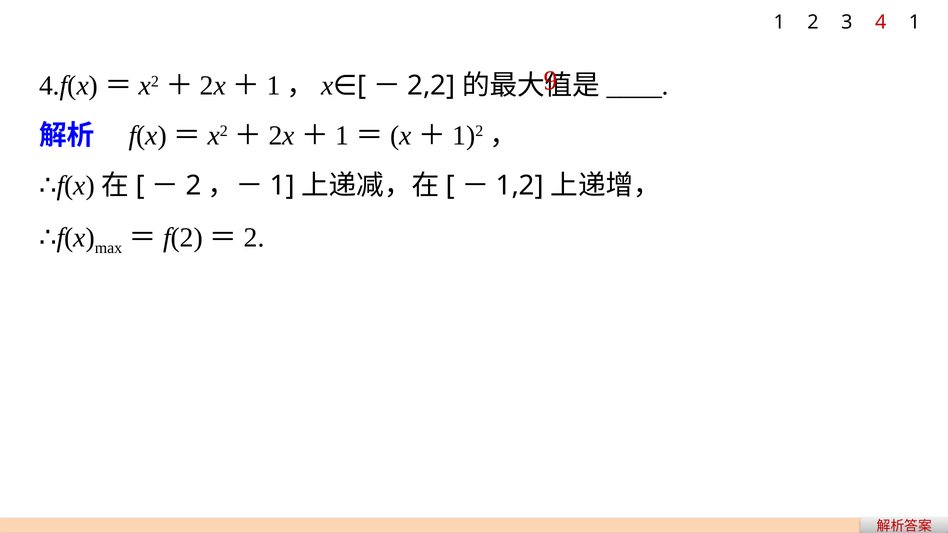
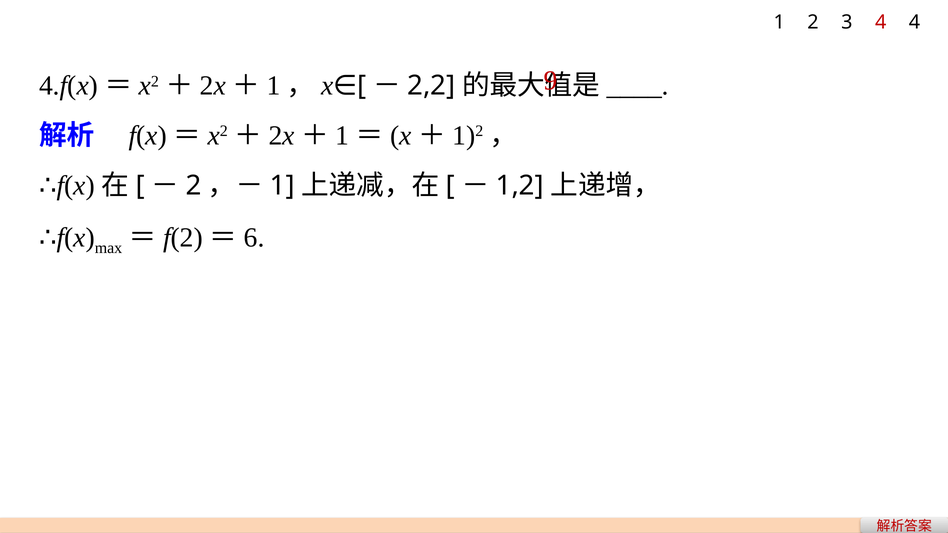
4 1: 1 -> 4 (915, 22)
2: 2 -> 6 (254, 238)
